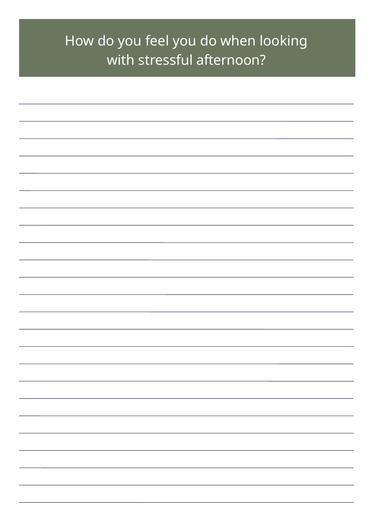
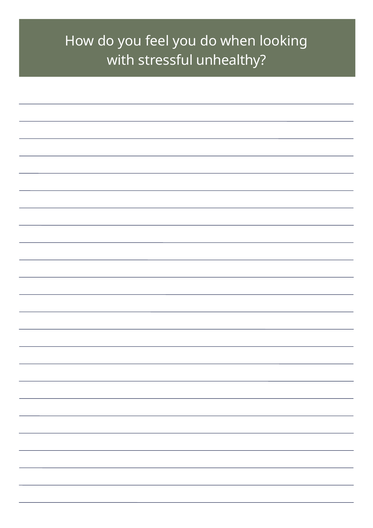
afternoon: afternoon -> unhealthy (231, 60)
